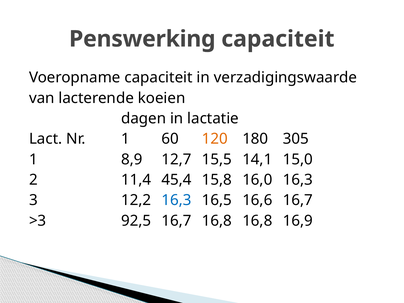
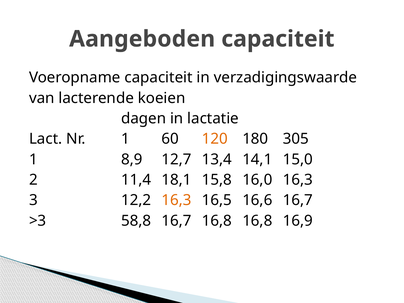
Penswerking: Penswerking -> Aangeboden (142, 39)
15,5: 15,5 -> 13,4 (217, 159)
45,4: 45,4 -> 18,1 (177, 180)
16,3 colour: blue -> orange (177, 200)
92,5: 92,5 -> 58,8 (136, 221)
